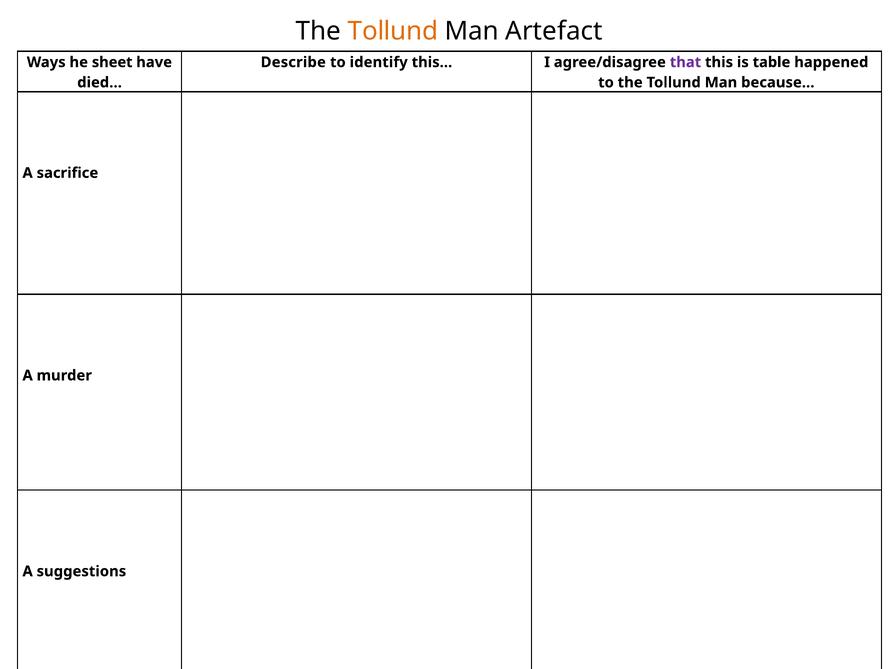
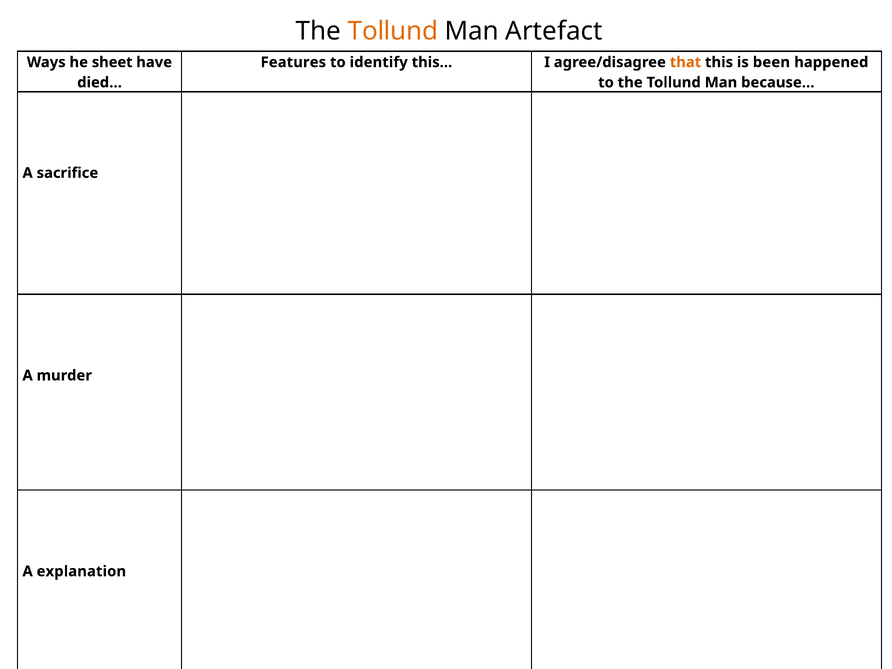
Describe: Describe -> Features (293, 62)
that colour: purple -> orange (685, 62)
table: table -> been (771, 62)
suggestions: suggestions -> explanation (81, 571)
